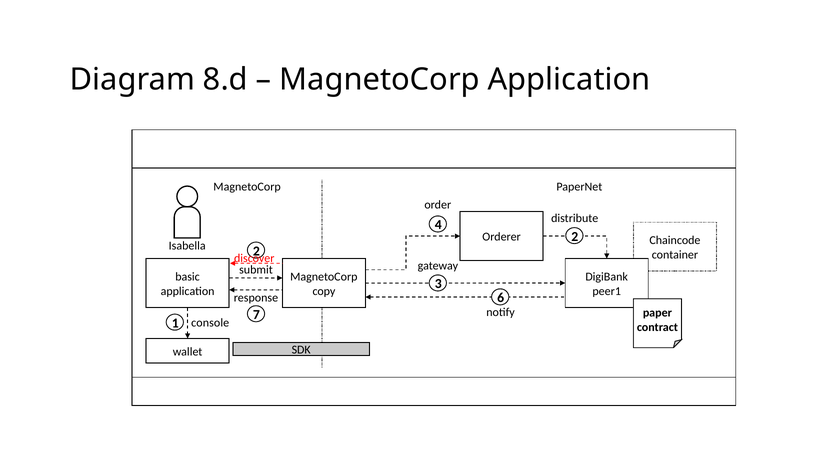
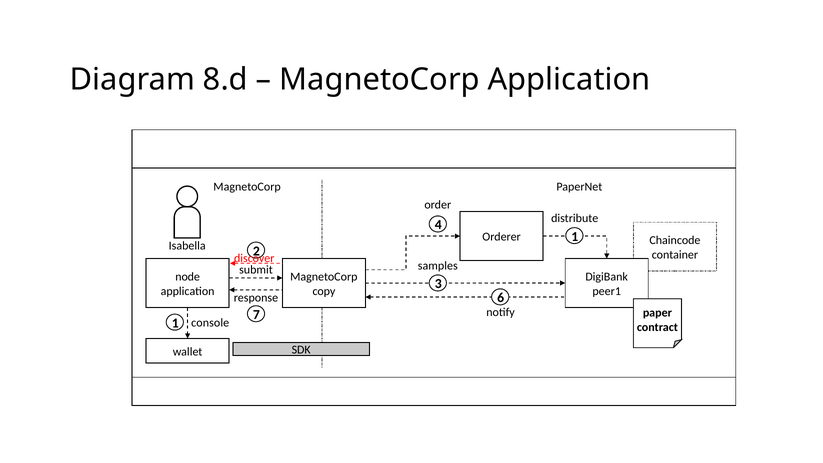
Orderer 2: 2 -> 1 (575, 236)
gateway: gateway -> samples (438, 266)
basic: basic -> node (188, 277)
